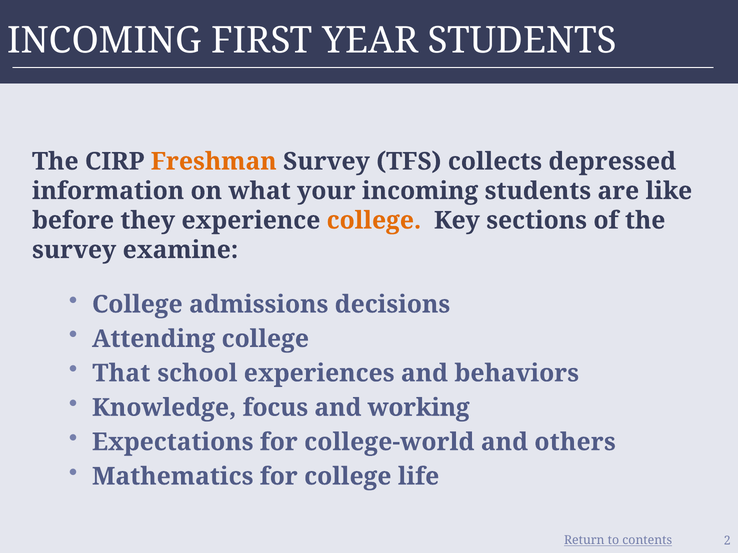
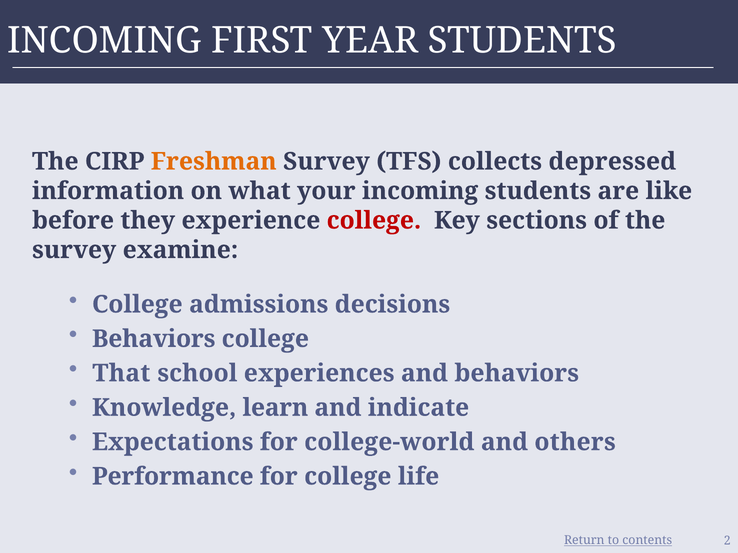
college colour: orange -> red (374, 221)
Attending: Attending -> Behaviors (154, 339)
focus: focus -> learn (275, 408)
working: working -> indicate (419, 408)
Mathematics: Mathematics -> Performance (173, 477)
